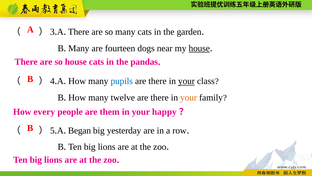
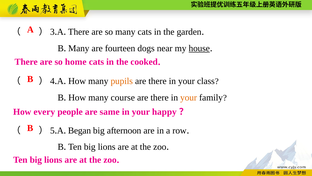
so house: house -> home (76, 62)
pandas: pandas -> cooked (144, 62)
pupils colour: blue -> orange (122, 81)
your underline: present -> none (186, 81)
twelve: twelve -> course (123, 97)
them: them -> same (110, 112)
yesterday: yesterday -> afternoon (124, 130)
